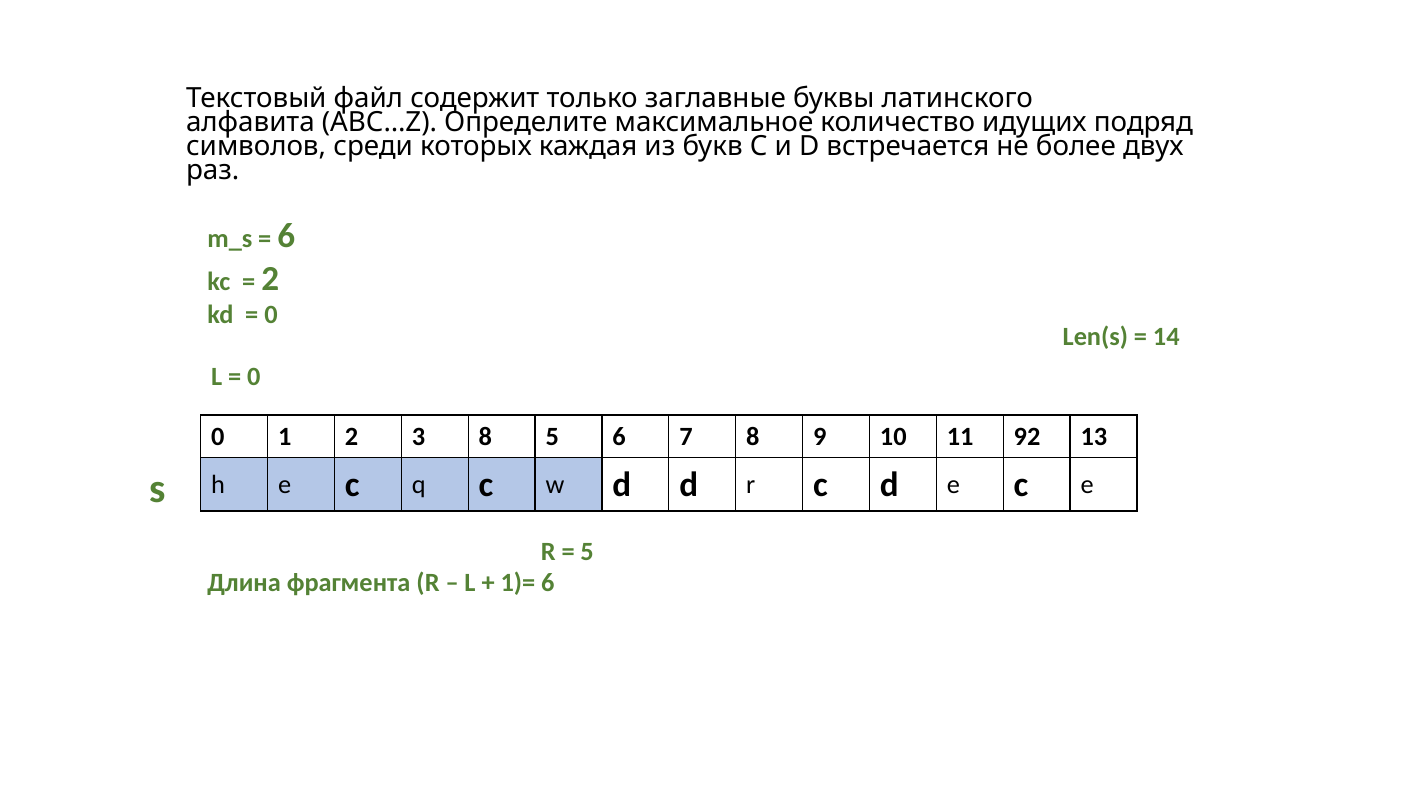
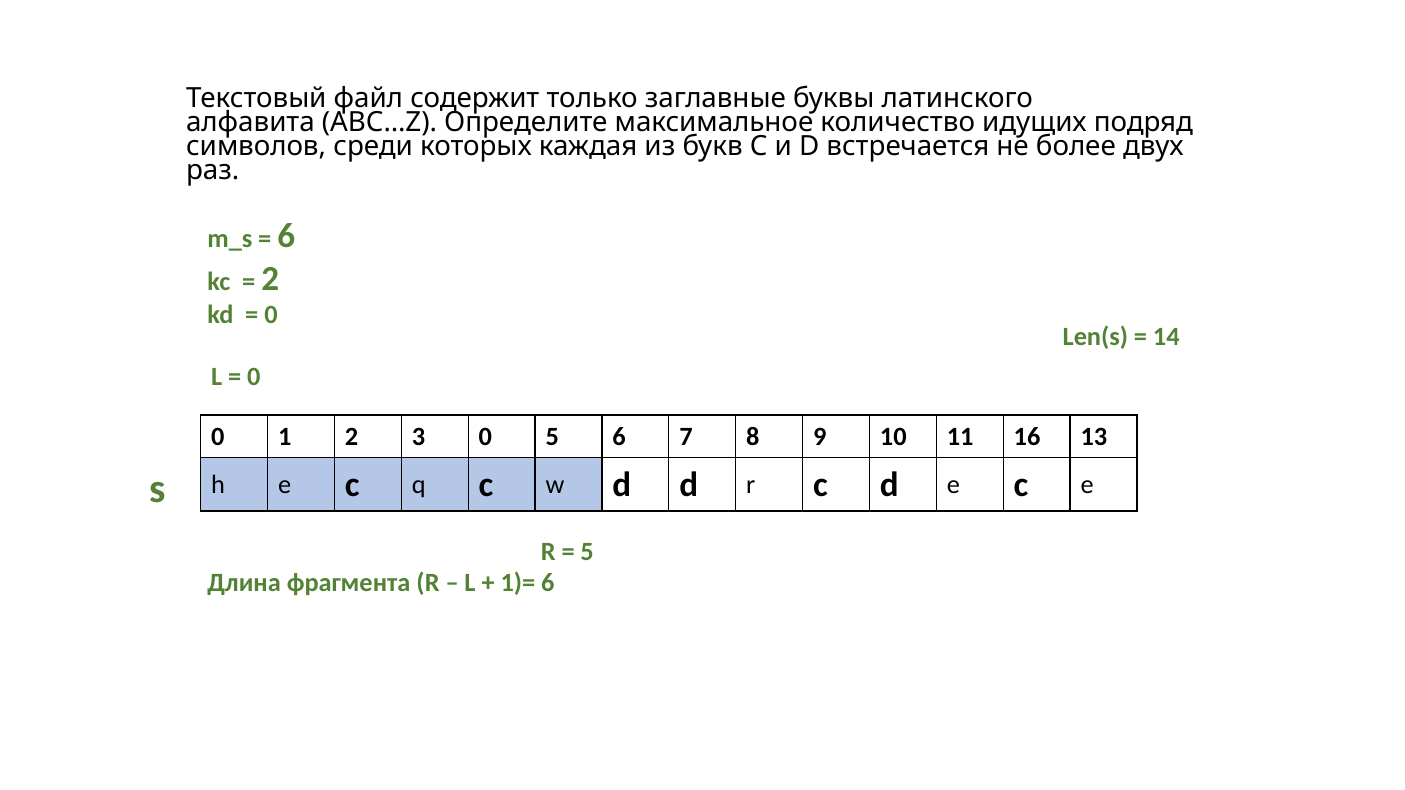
3 8: 8 -> 0 (485, 437)
92: 92 -> 16 (1027, 437)
